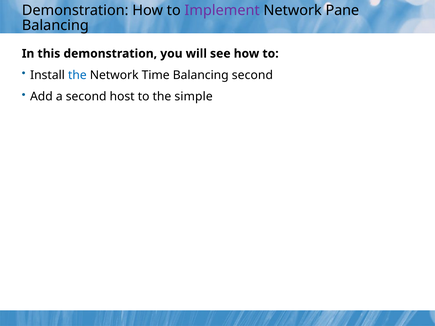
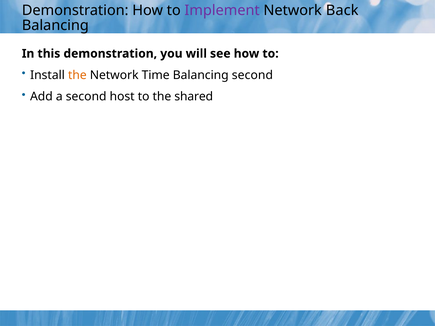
Pane: Pane -> Back (342, 11)
the colour: blue -> orange (77, 75)
simple: simple -> shared (194, 97)
